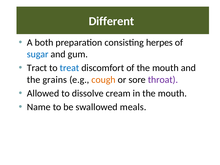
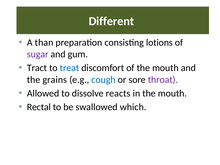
both: both -> than (44, 42)
herpes: herpes -> lotions (159, 42)
sugar colour: blue -> purple (38, 54)
cough colour: orange -> blue (104, 80)
cream: cream -> reacts (118, 93)
Name: Name -> Rectal (39, 107)
meals: meals -> which (133, 107)
